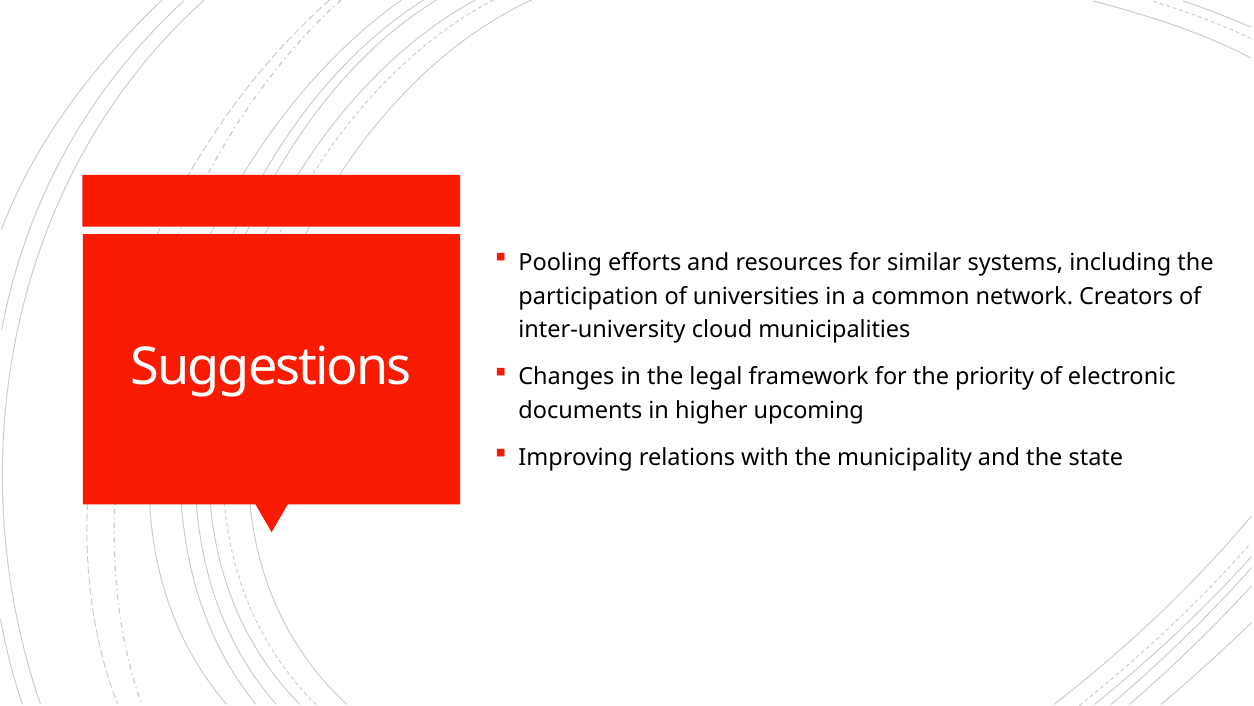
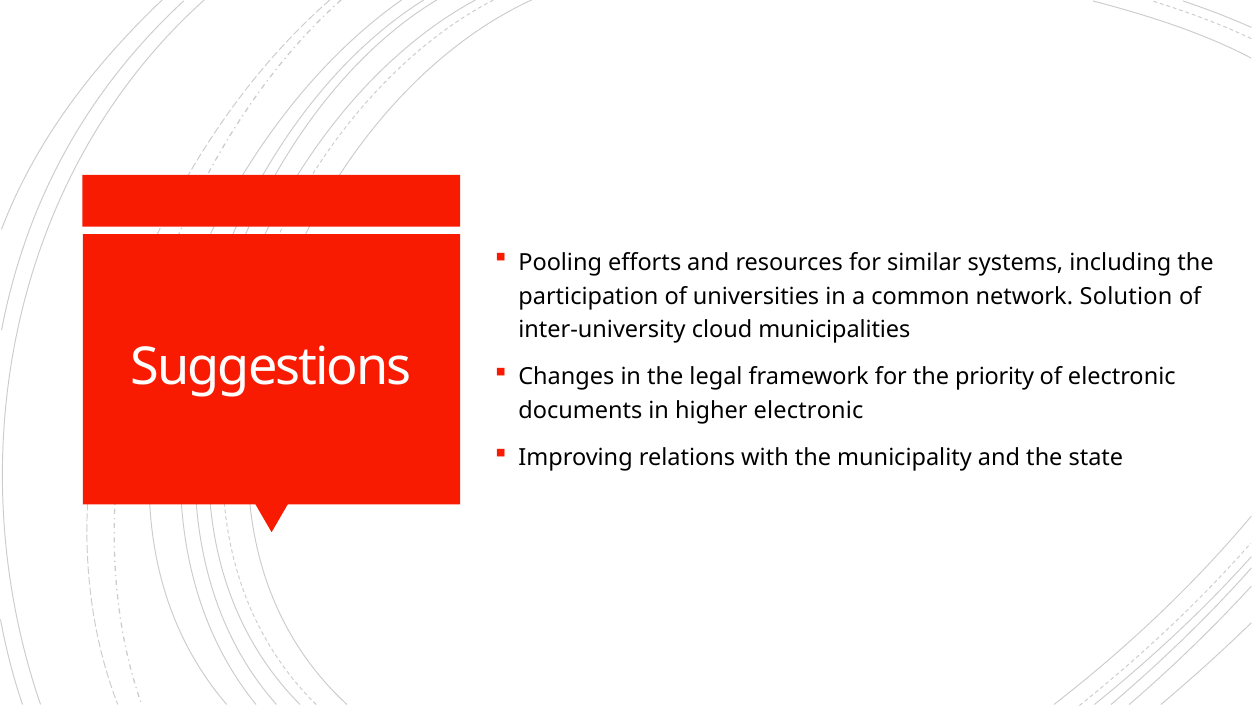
Creators: Creators -> Solution (1126, 296)
higher upcoming: upcoming -> electronic (809, 411)
